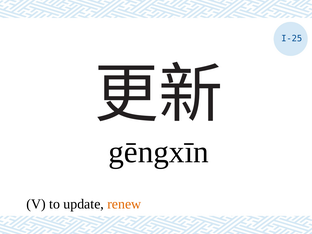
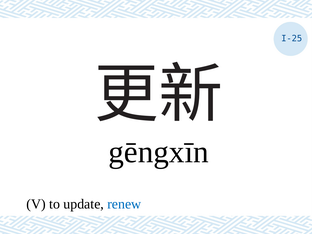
renew colour: orange -> blue (124, 204)
